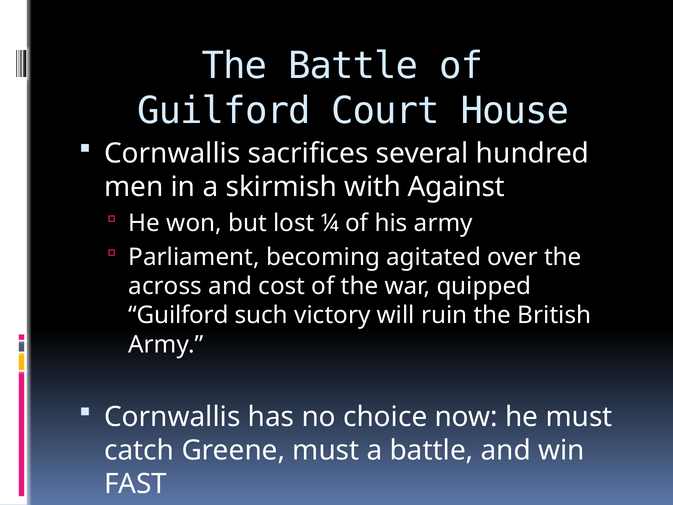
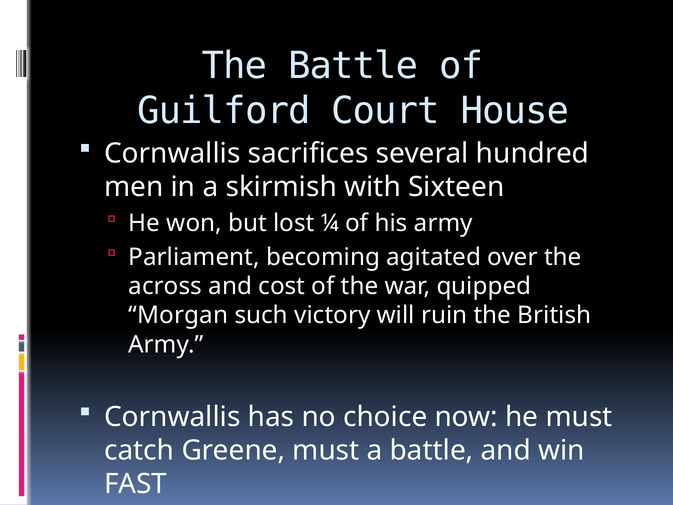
Against: Against -> Sixteen (456, 187)
Guilford: Guilford -> Morgan (178, 315)
